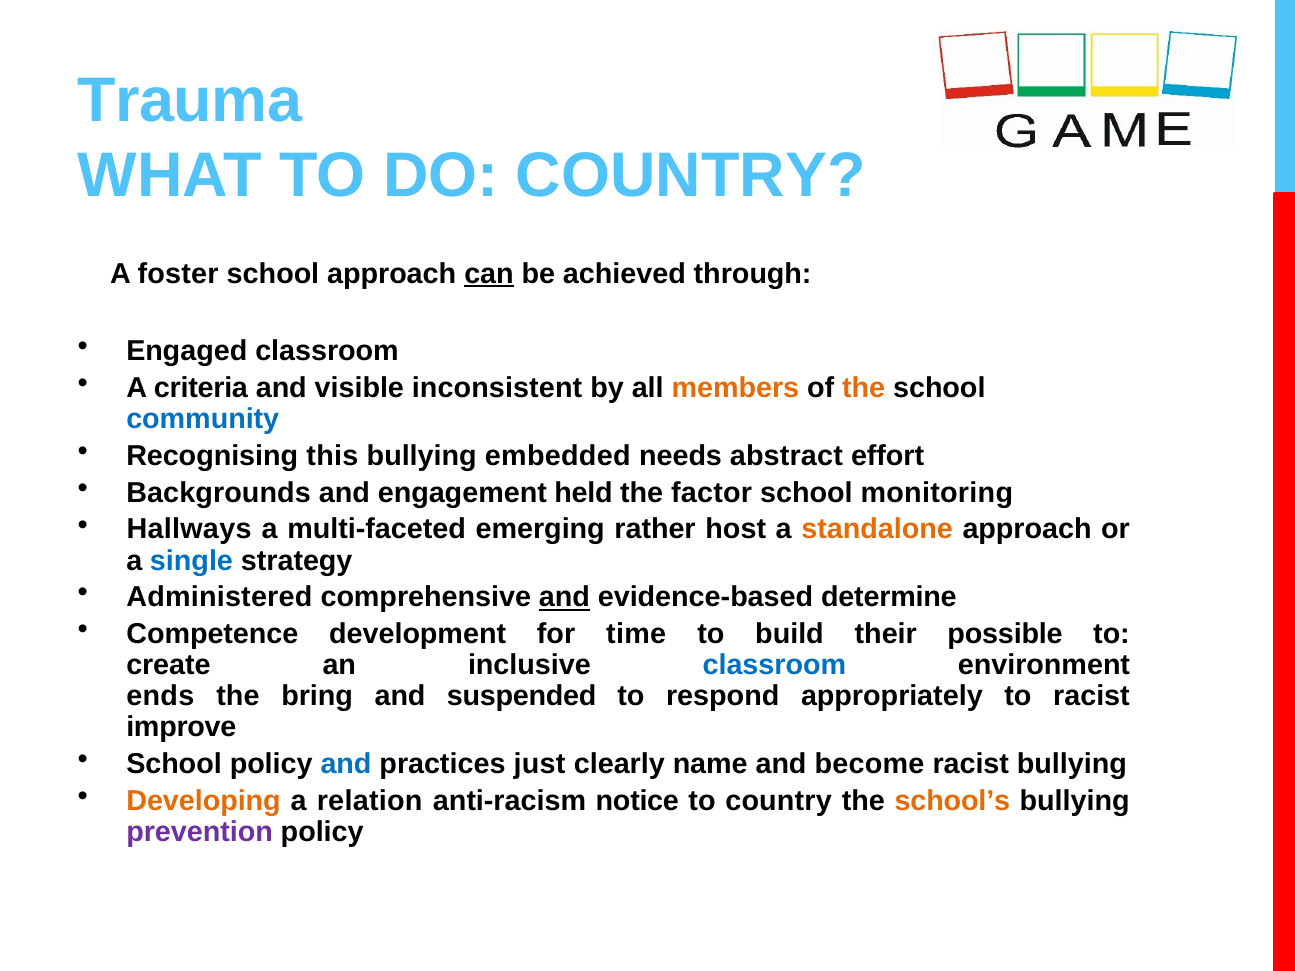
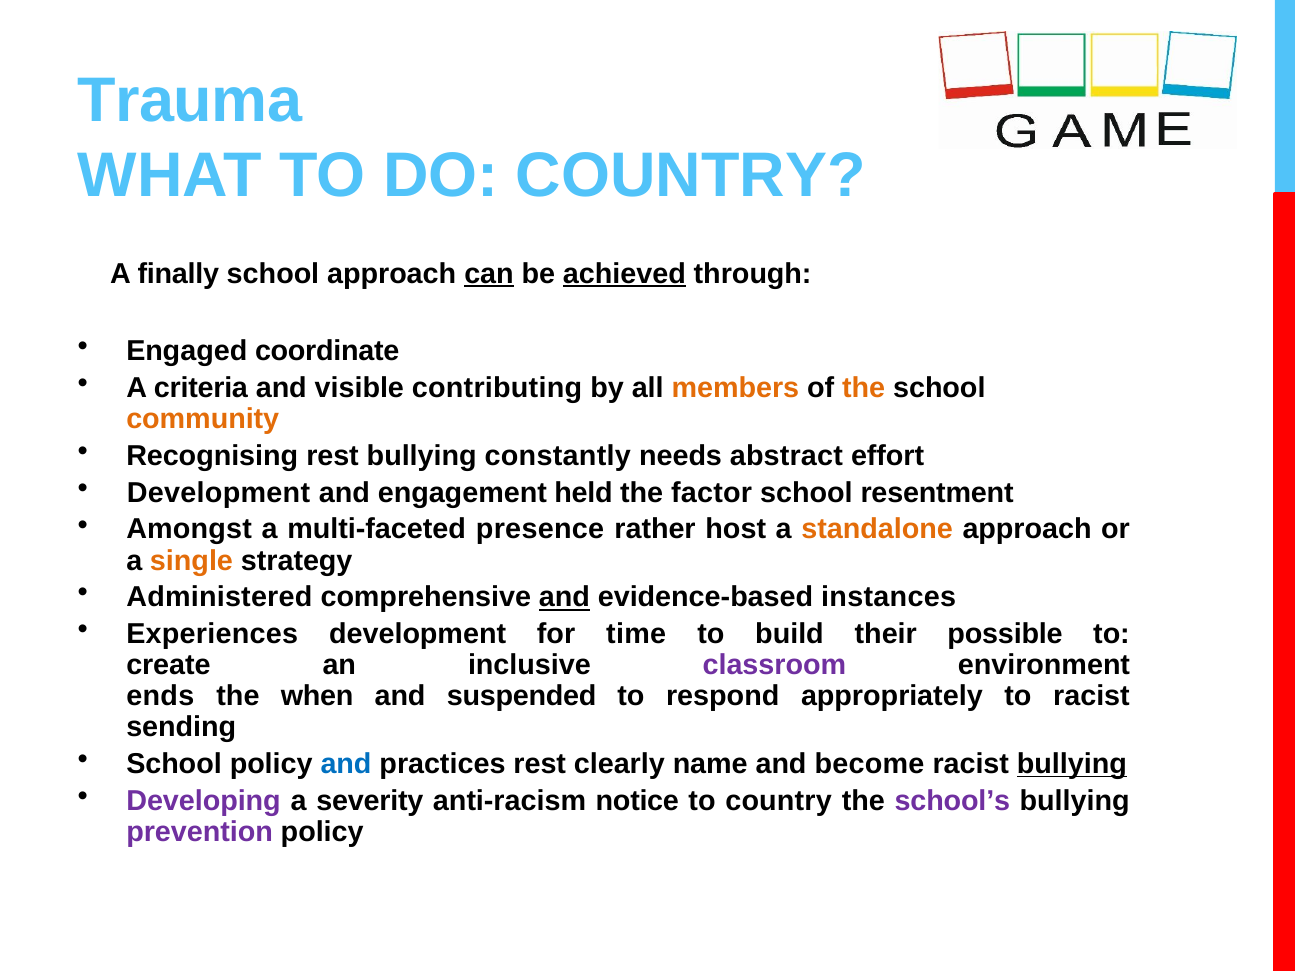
foster: foster -> finally (178, 274)
achieved underline: none -> present (624, 274)
Engaged classroom: classroom -> coordinate (327, 351)
inconsistent: inconsistent -> contributing (497, 388)
community colour: blue -> orange (203, 419)
Recognising this: this -> rest (333, 456)
embedded: embedded -> constantly (558, 456)
Backgrounds: Backgrounds -> Development (218, 493)
monitoring: monitoring -> resentment (937, 493)
Hallways: Hallways -> Amongst (189, 530)
emerging: emerging -> presence (540, 530)
single colour: blue -> orange (191, 561)
determine: determine -> instances (889, 598)
Competence: Competence -> Experiences (212, 634)
classroom colour: blue -> purple (774, 665)
bring: bring -> when (317, 696)
improve: improve -> sending (181, 728)
practices just: just -> rest (540, 764)
bullying underline: none -> present (1072, 764)
Developing colour: orange -> purple (204, 801)
relation: relation -> severity (370, 801)
school’s colour: orange -> purple (952, 801)
